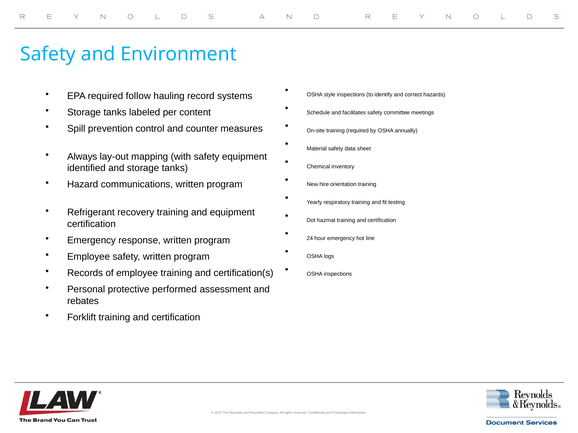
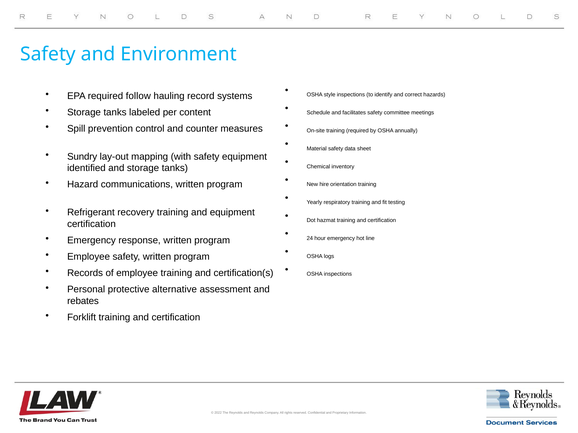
Always: Always -> Sundry (82, 157)
performed: performed -> alternative (175, 290)
